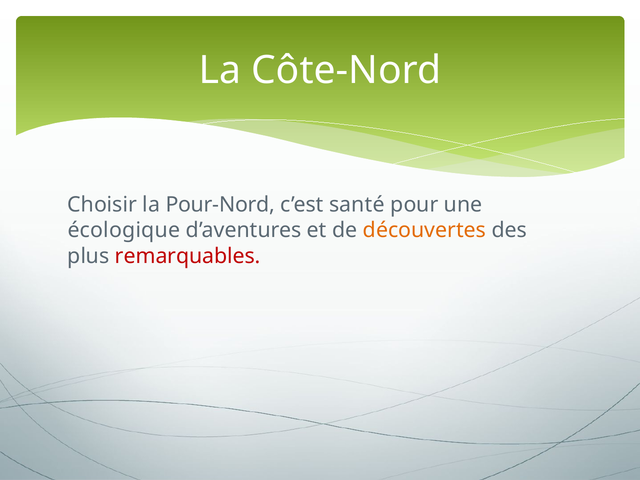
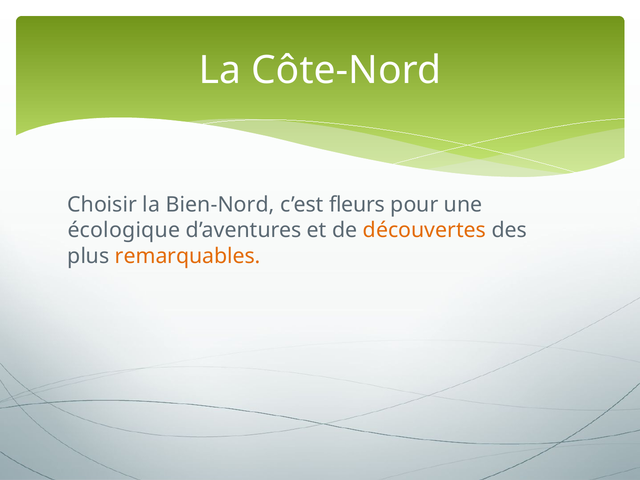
Pour-Nord: Pour-Nord -> Bien-Nord (220, 205)
santé: santé -> fleurs (357, 205)
remarquables colour: red -> orange (188, 256)
